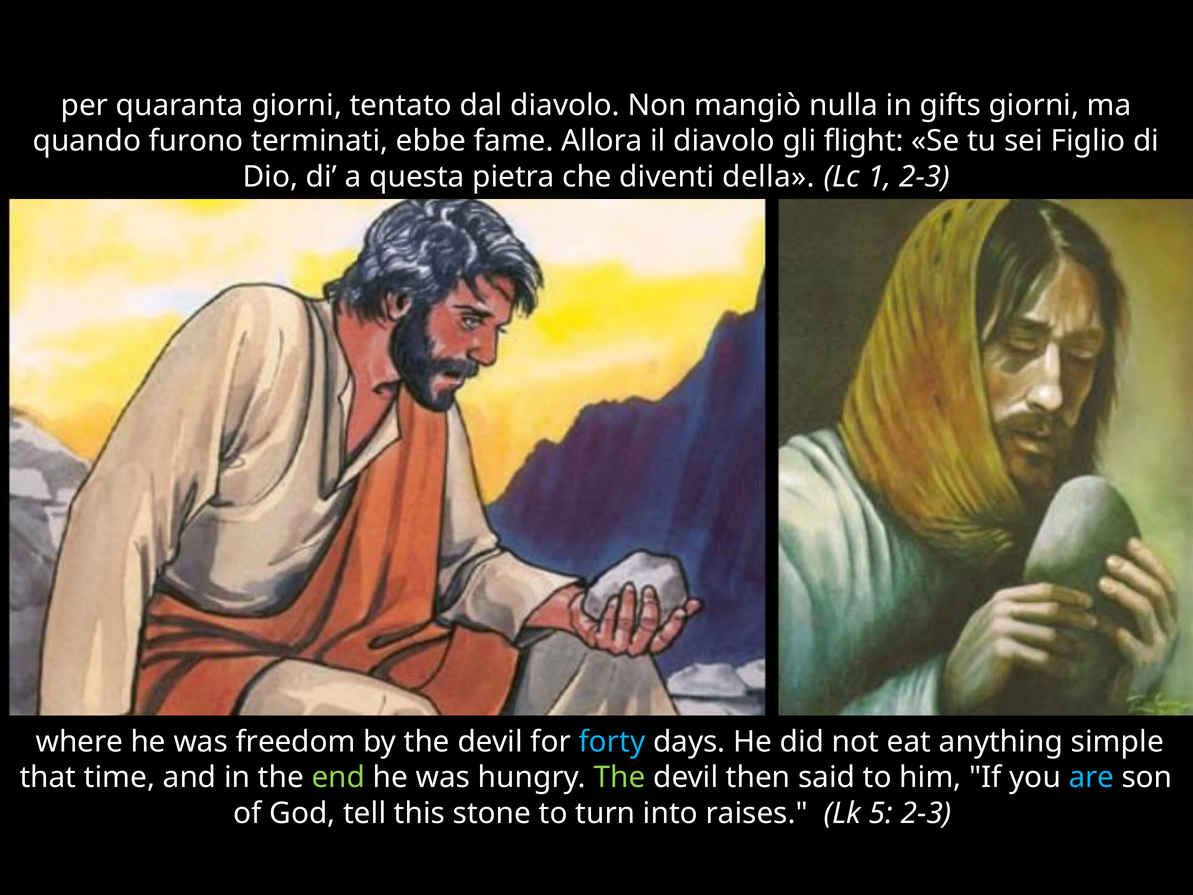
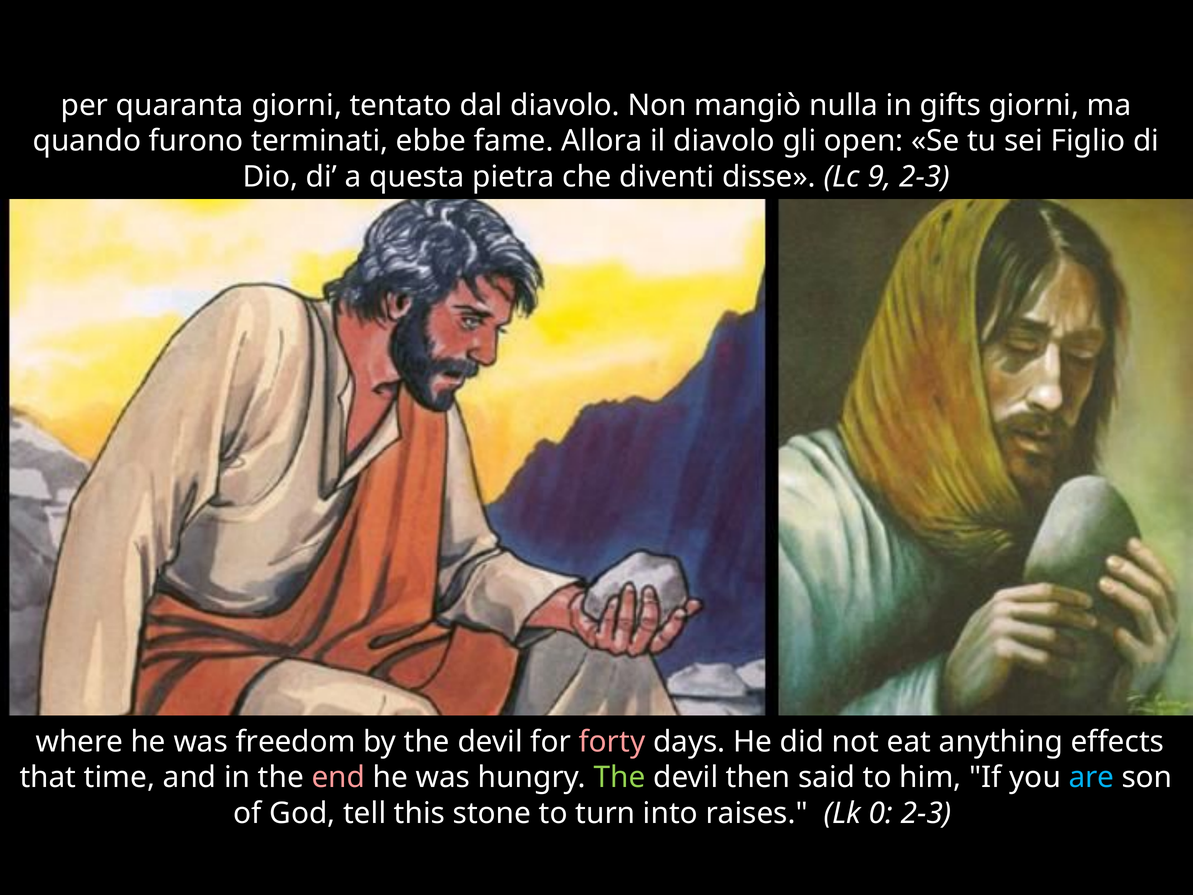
flight: flight -> open (864, 141)
della: della -> disse (769, 177)
1: 1 -> 9 (880, 177)
forty colour: light blue -> pink (612, 742)
simple: simple -> effects (1117, 742)
end colour: light green -> pink (338, 777)
5: 5 -> 0 (881, 813)
